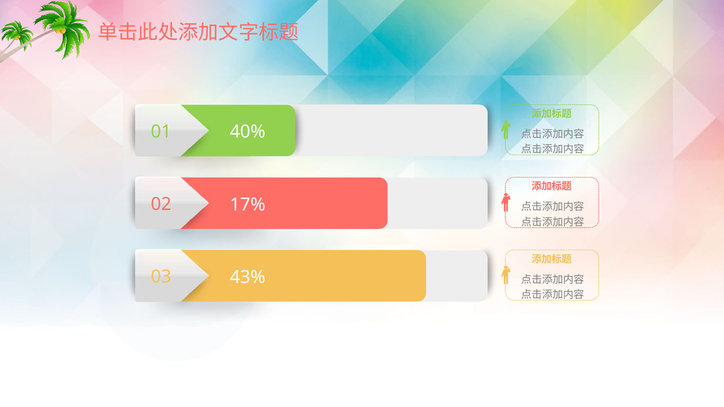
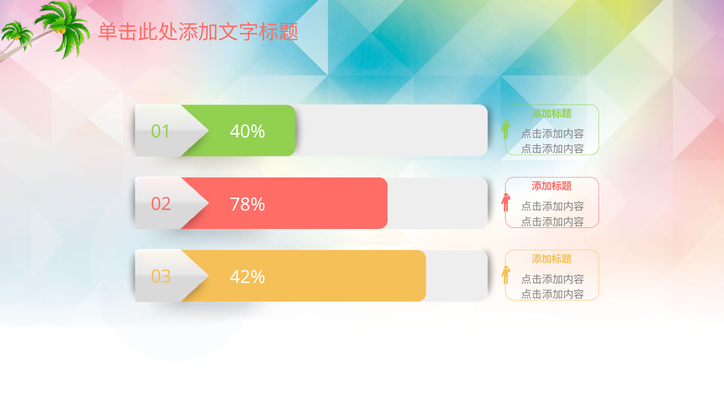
17%: 17% -> 78% (248, 205)
43%: 43% -> 42% (248, 277)
